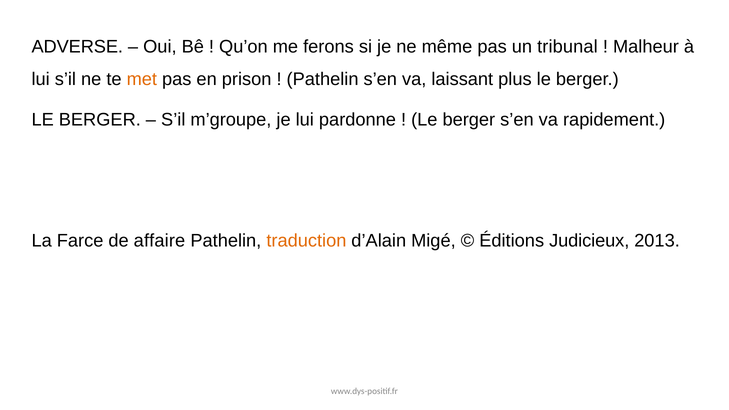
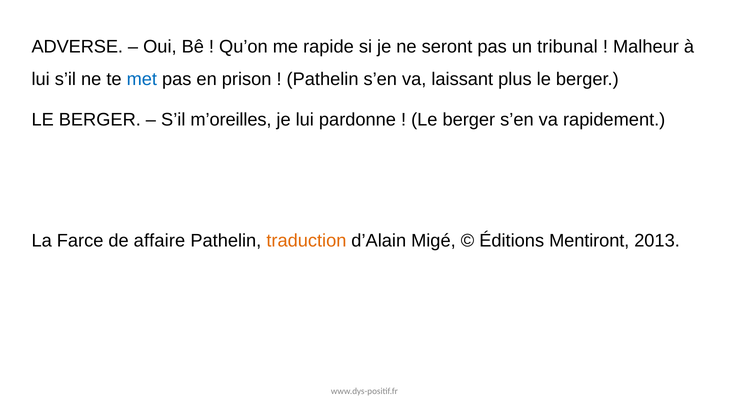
ferons: ferons -> rapide (328, 47)
même: même -> seront (447, 47)
met colour: orange -> blue (142, 79)
m’groupe: m’groupe -> m’oreilles (231, 120)
Judicieux: Judicieux -> Mentiront (589, 241)
